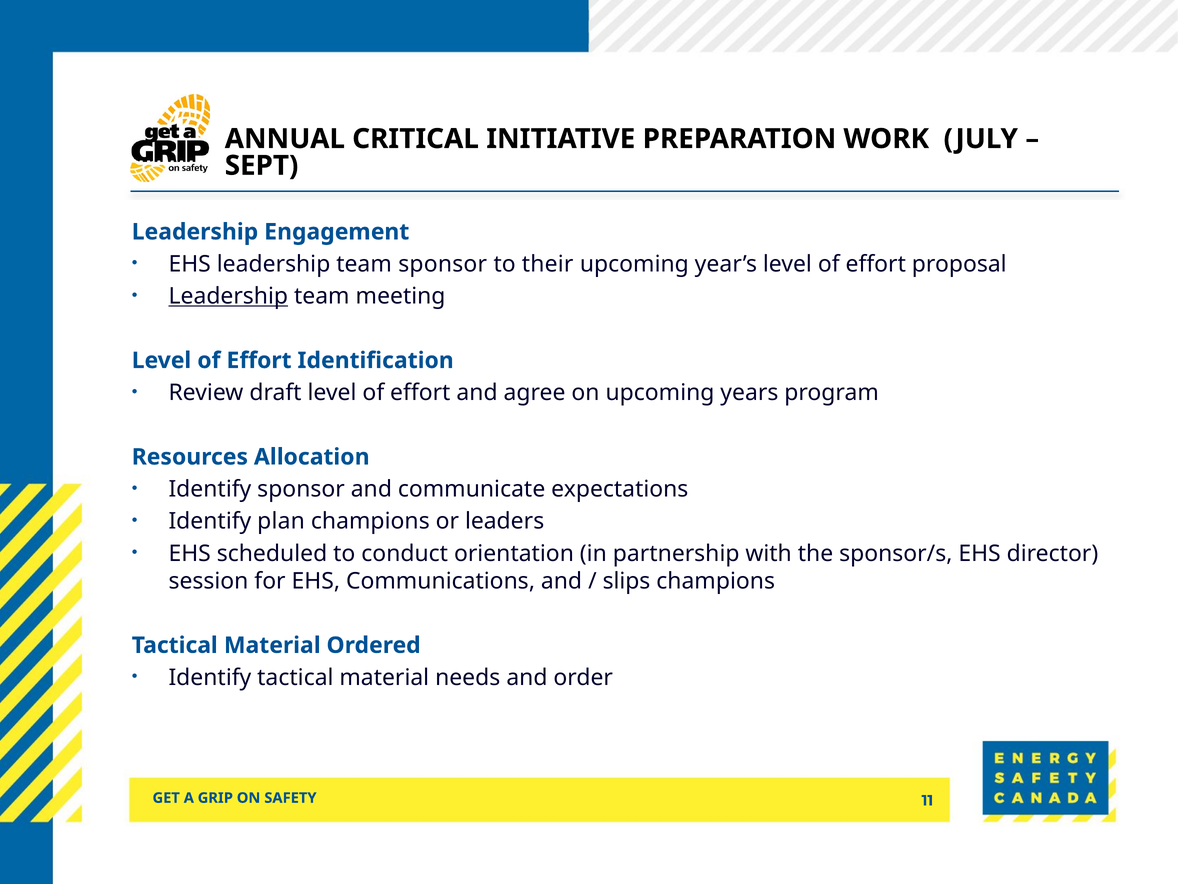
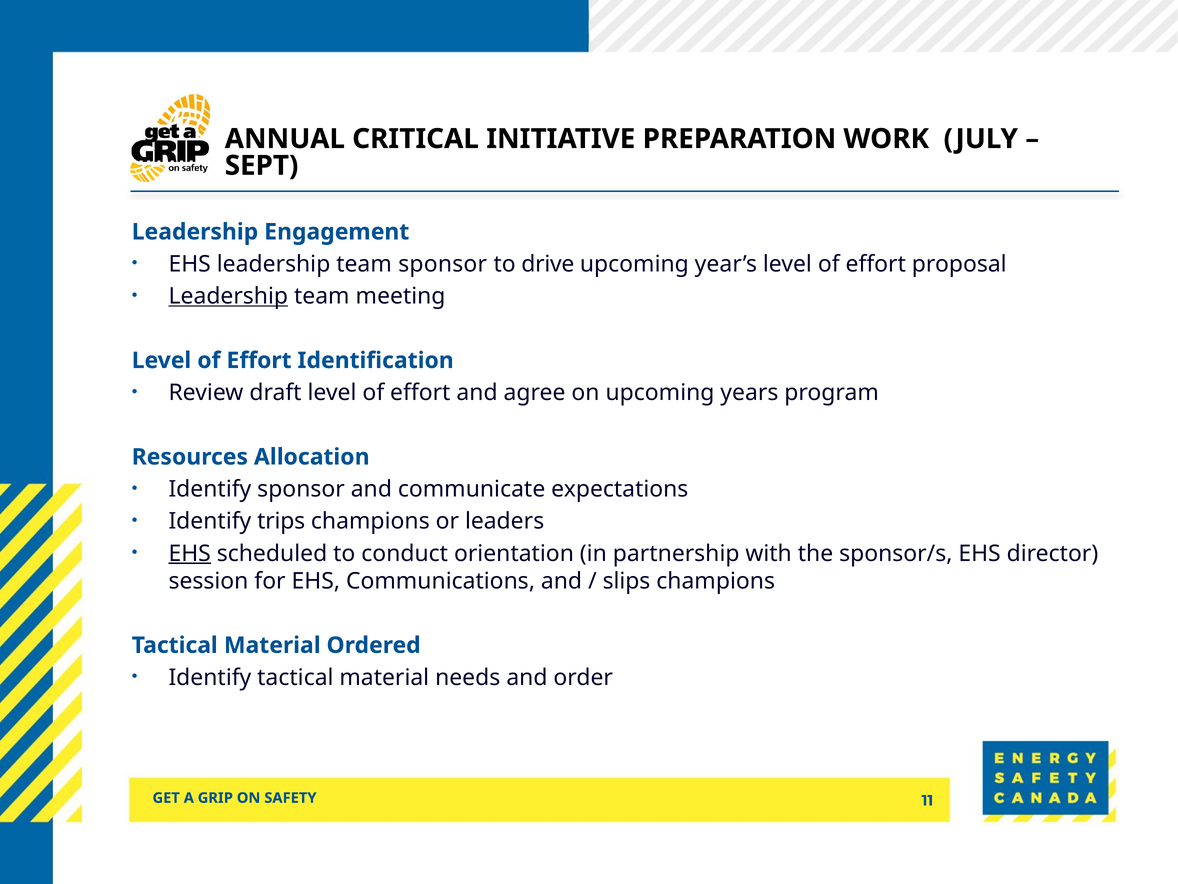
their: their -> drive (548, 264)
plan: plan -> trips (281, 521)
EHS underline: none -> present (190, 553)
